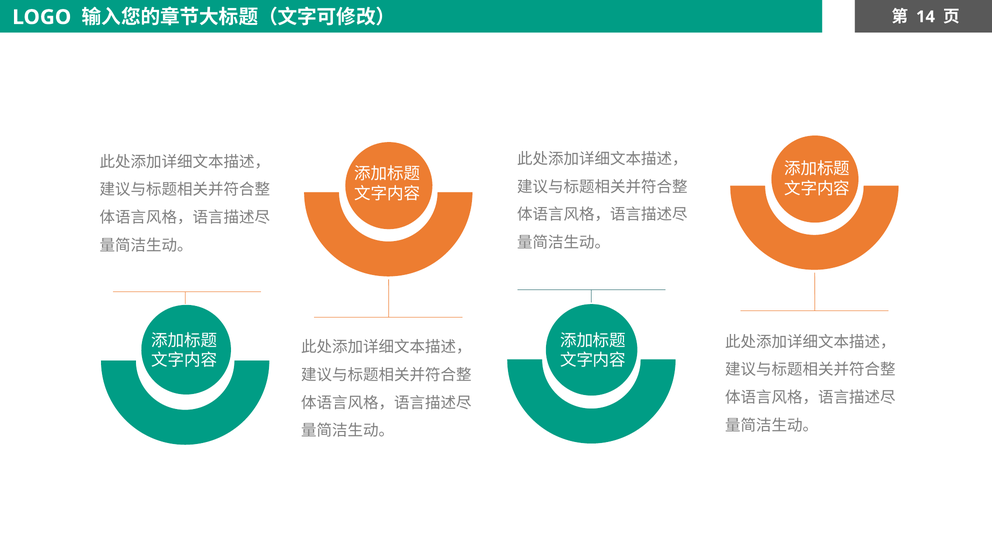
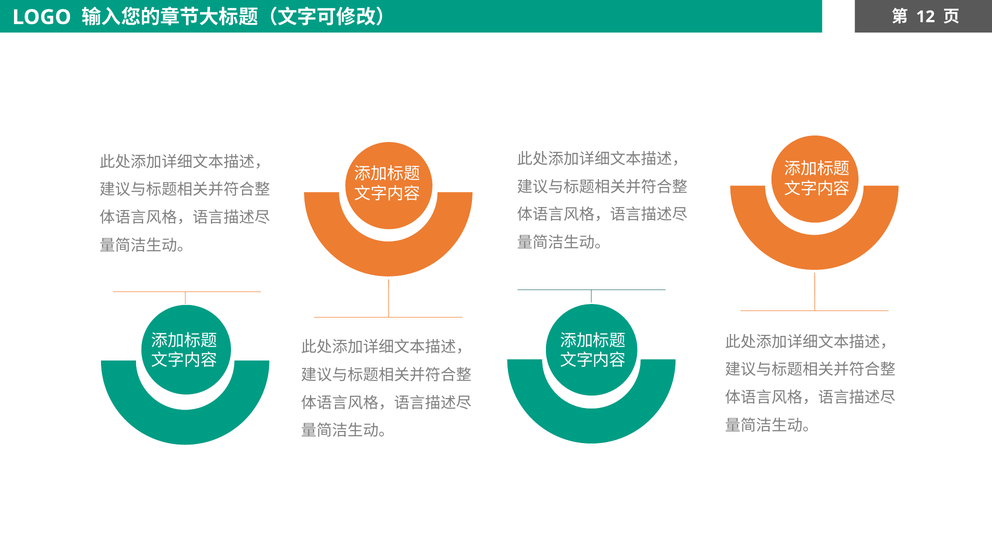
14: 14 -> 12 (925, 17)
